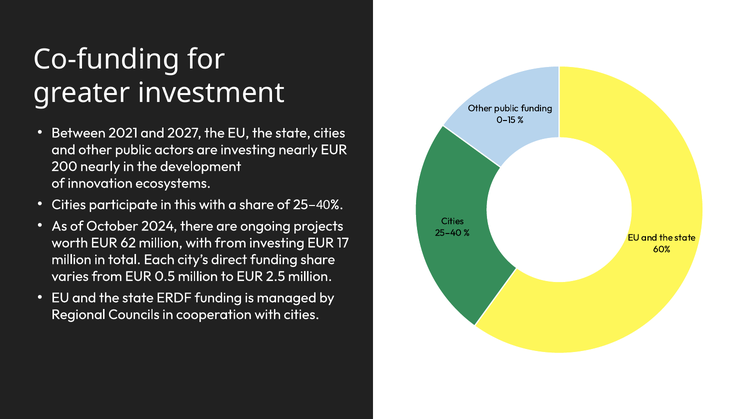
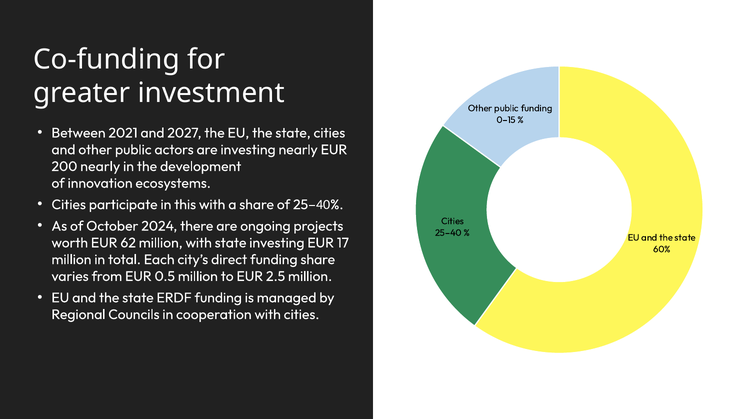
with from: from -> state (231, 243)
